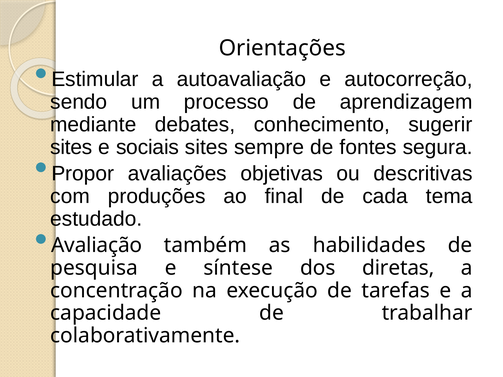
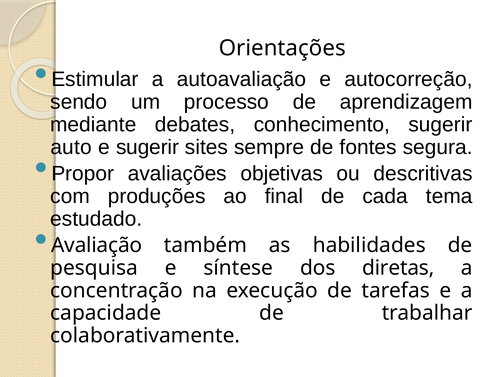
sites: sites -> auto (71, 147)
e sociais: sociais -> sugerir (148, 147)
